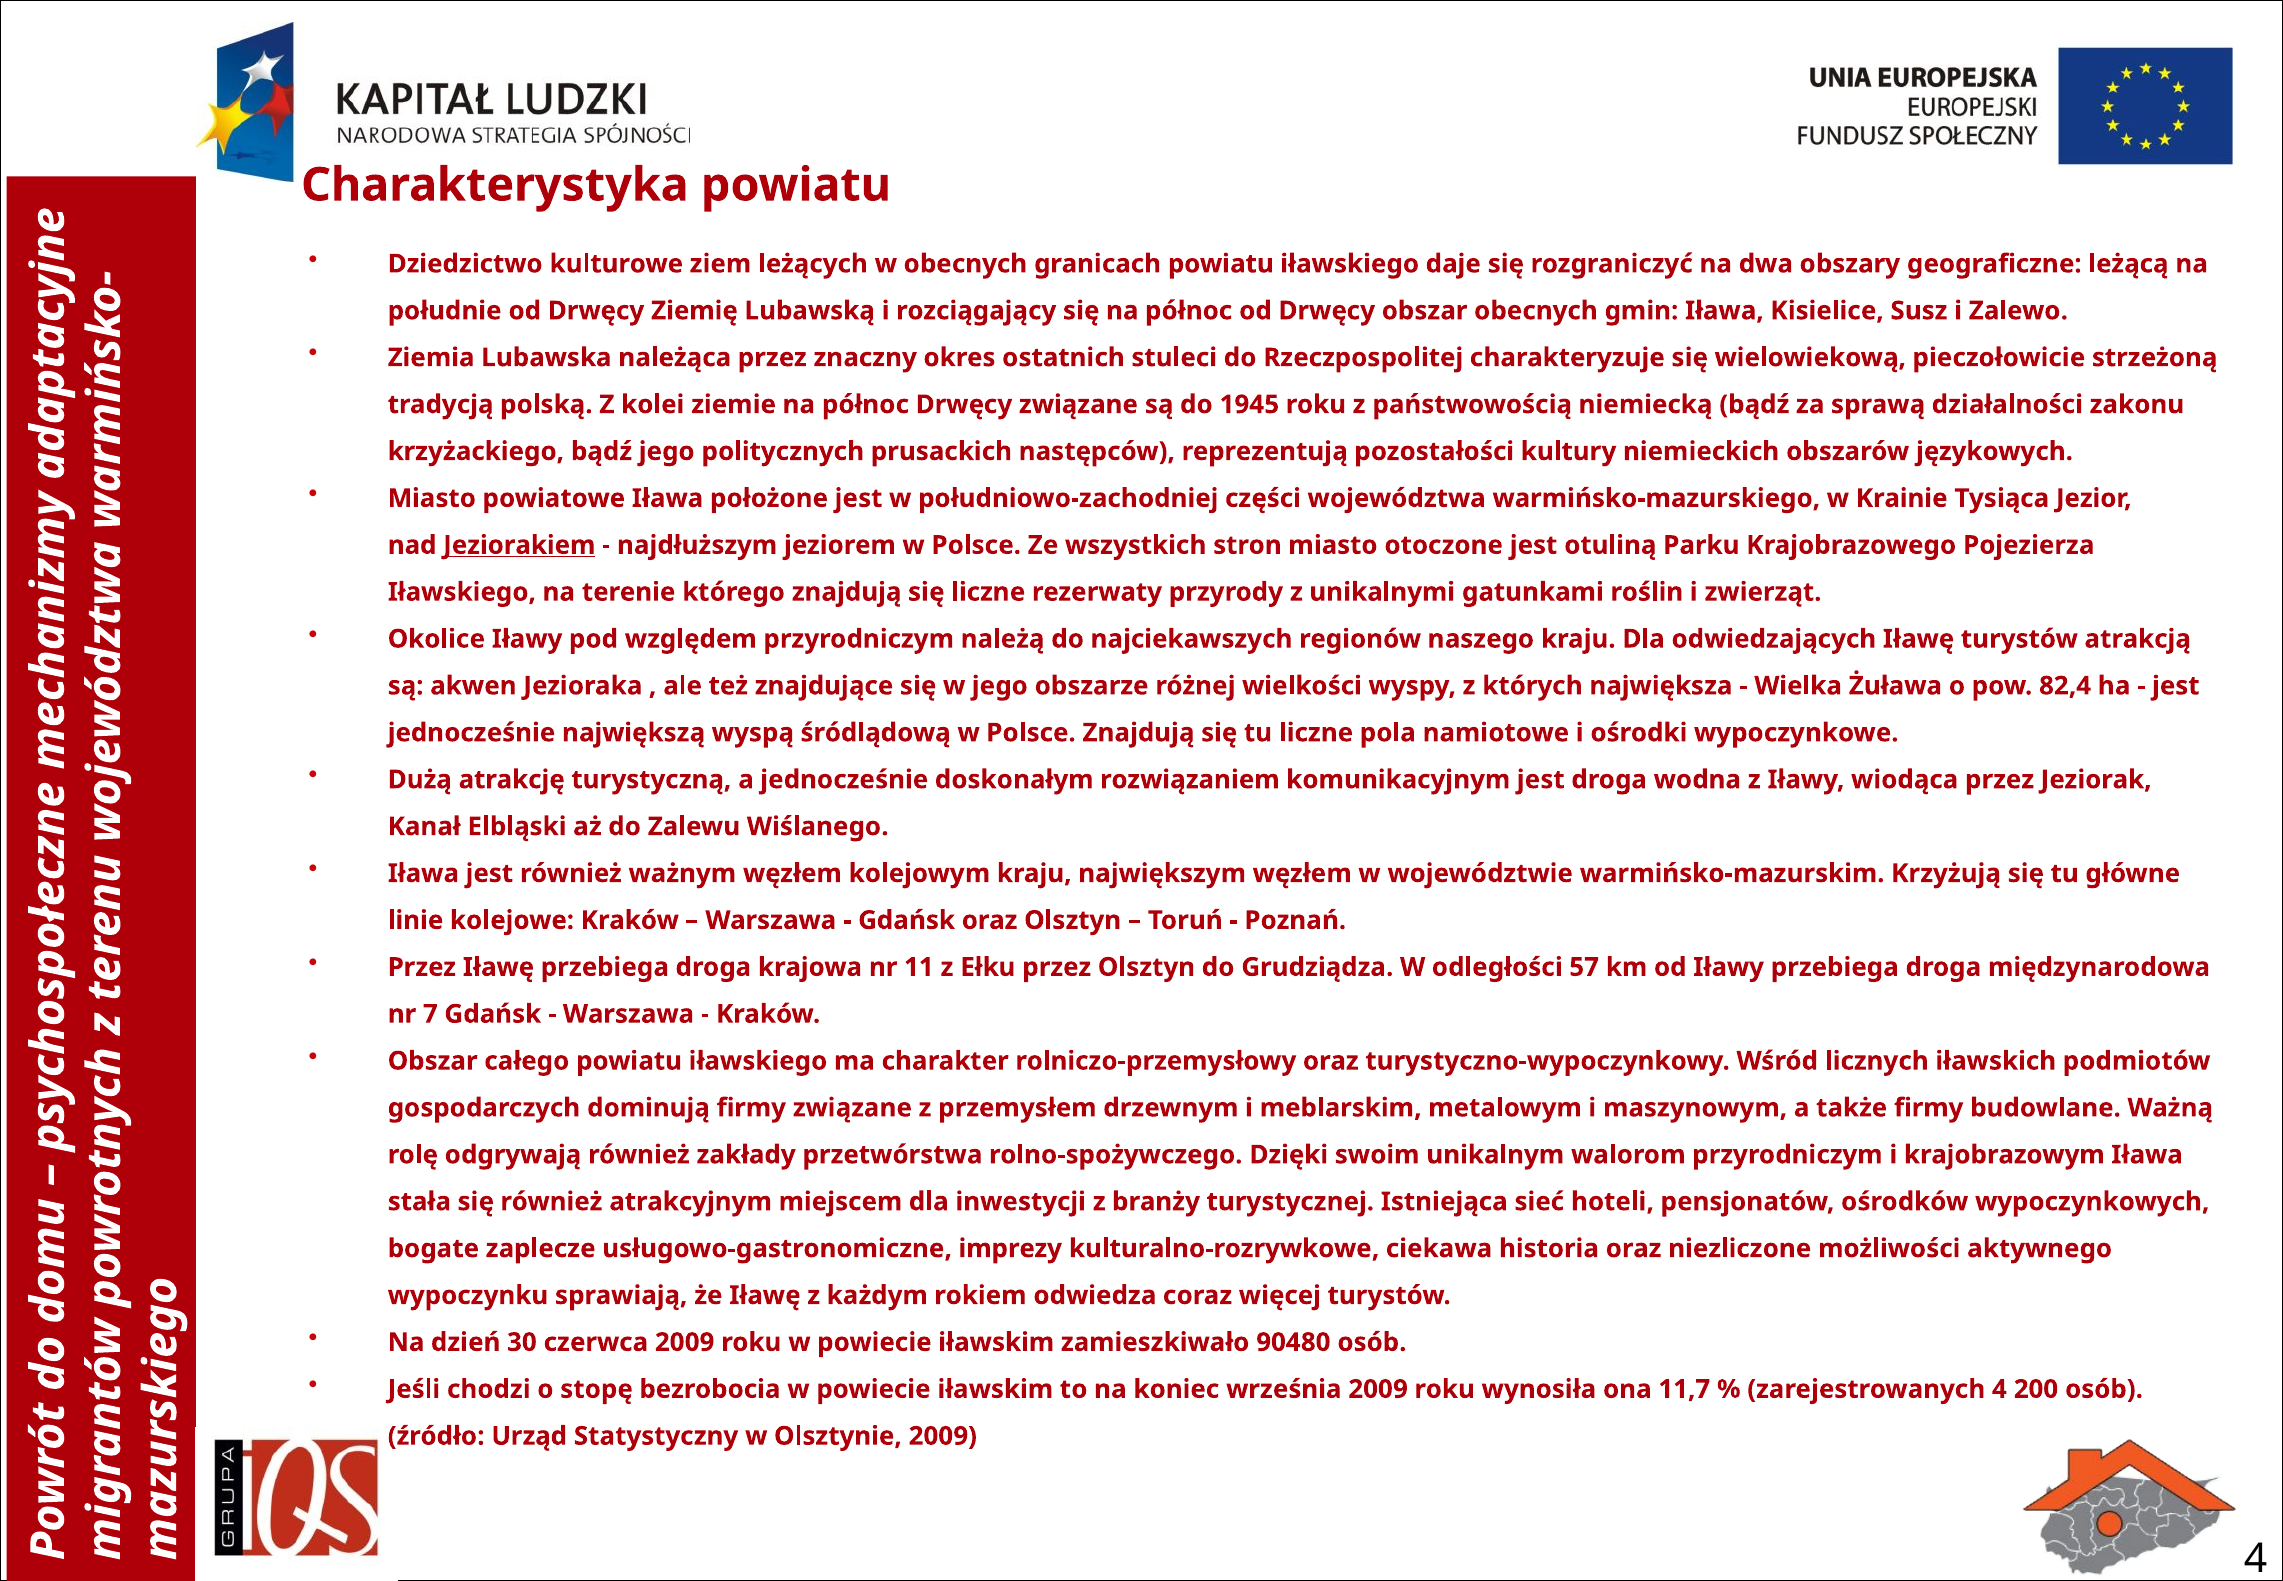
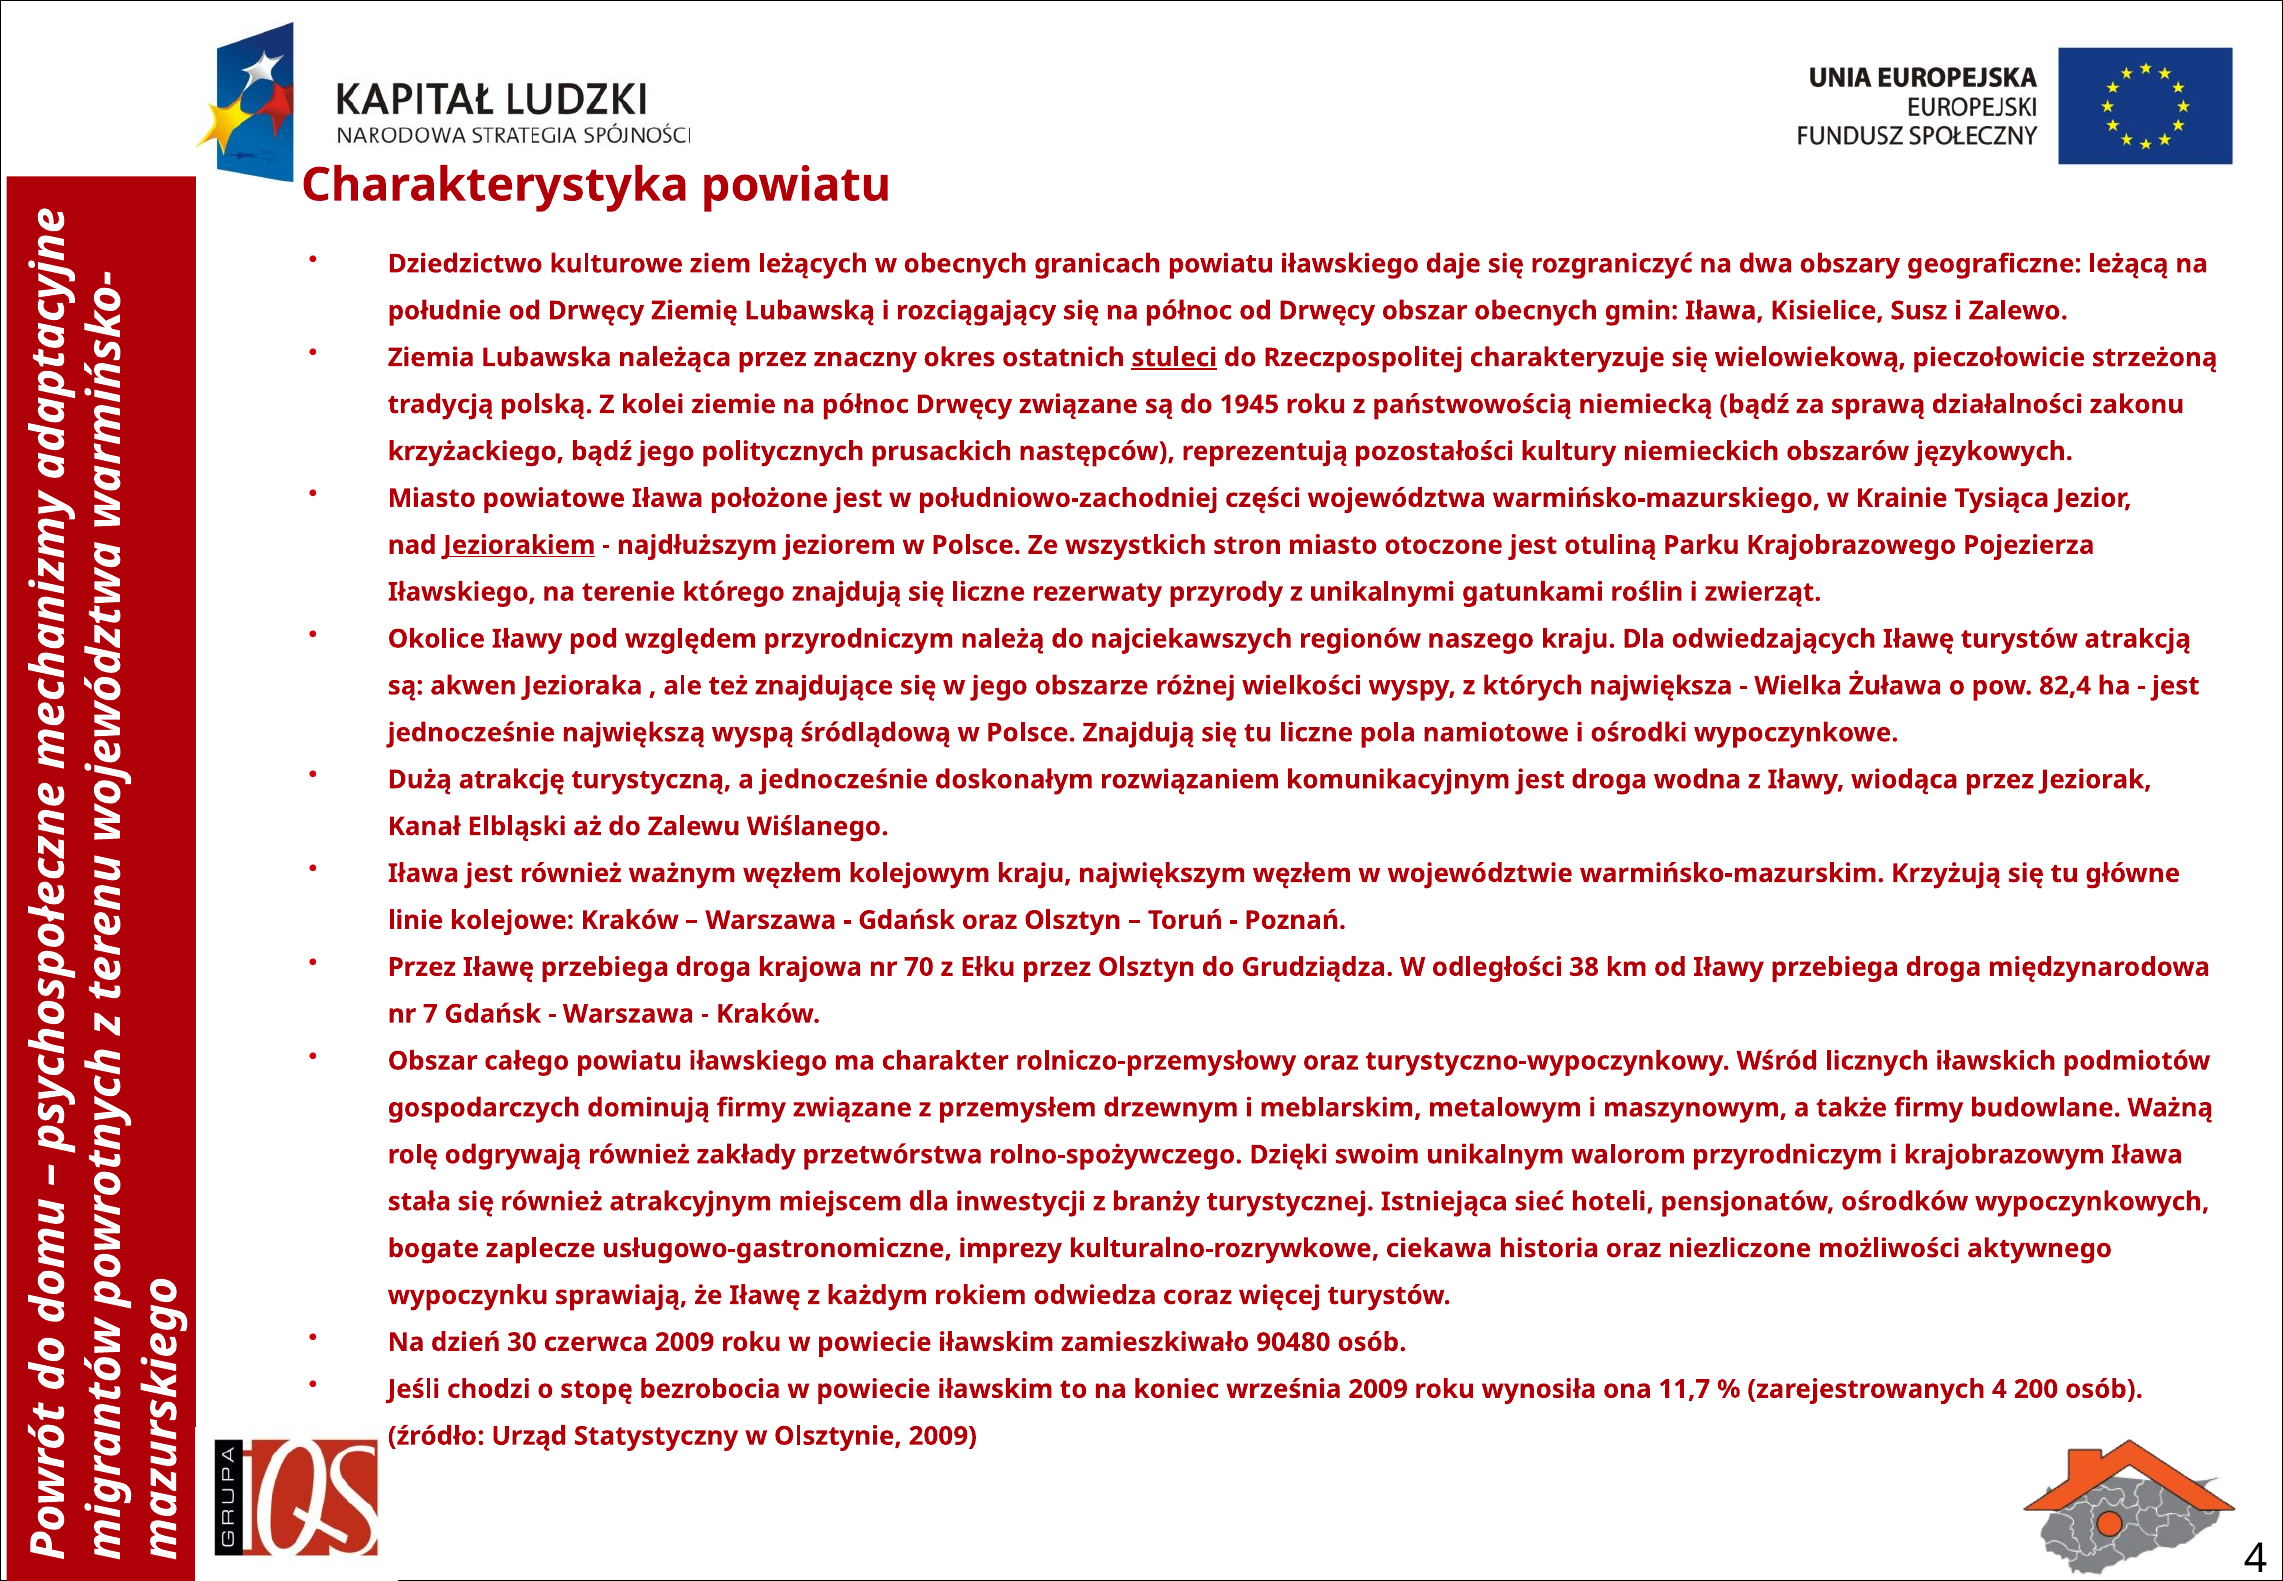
stuleci underline: none -> present (1174, 358)
11: 11 -> 70 (919, 967)
57: 57 -> 38 (1584, 967)
